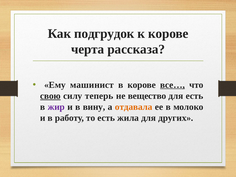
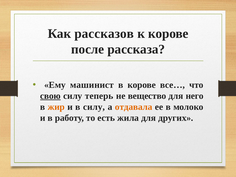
подгрудок: подгрудок -> рассказов (104, 34)
черта: черта -> после (88, 49)
все… underline: present -> none (173, 85)
для есть: есть -> него (195, 96)
жир colour: purple -> orange (56, 107)
в вину: вину -> силу (94, 107)
